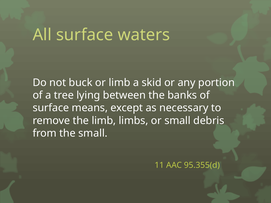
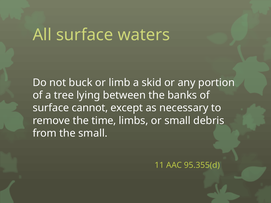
means: means -> cannot (90, 108)
the limb: limb -> time (104, 121)
